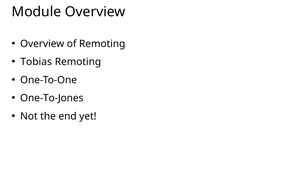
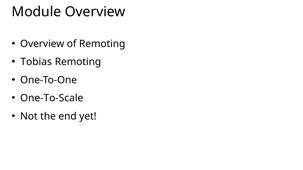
One-To-Jones: One-To-Jones -> One-To-Scale (52, 98)
